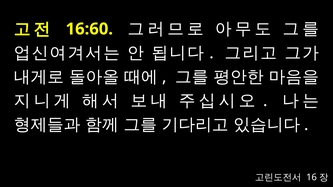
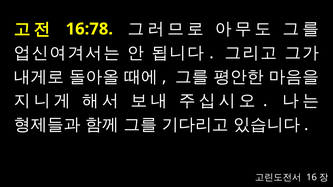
16:60: 16:60 -> 16:78 (89, 29)
